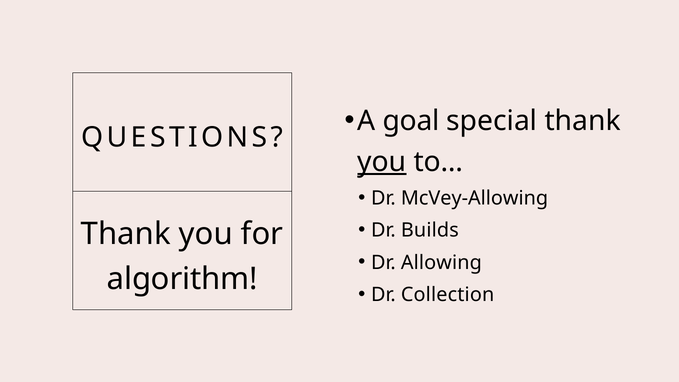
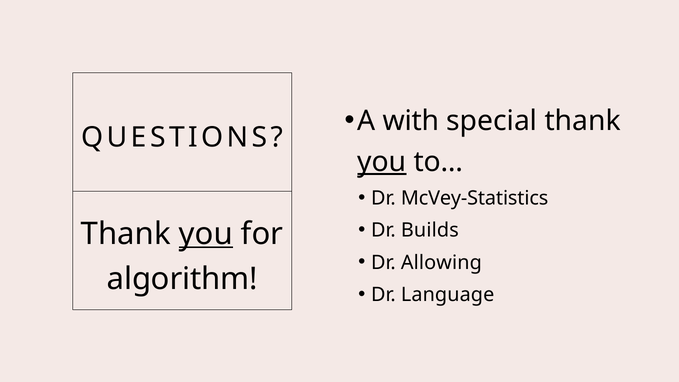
goal: goal -> with (411, 121)
McVey-Allowing: McVey-Allowing -> McVey-Statistics (475, 198)
you underline: none -> present (206, 234)
Collection: Collection -> Language (448, 295)
